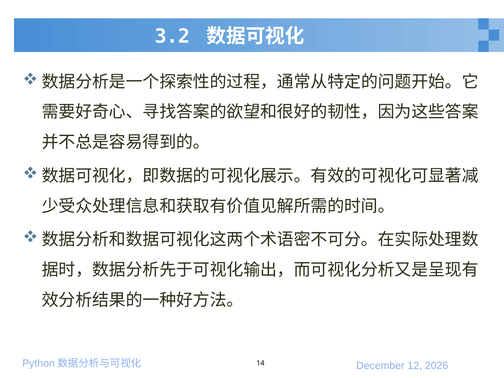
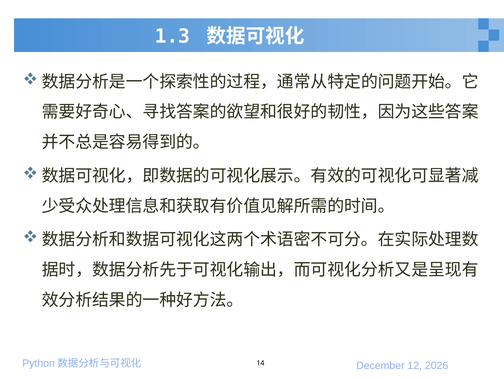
3.2: 3.2 -> 1.3 (172, 36)
